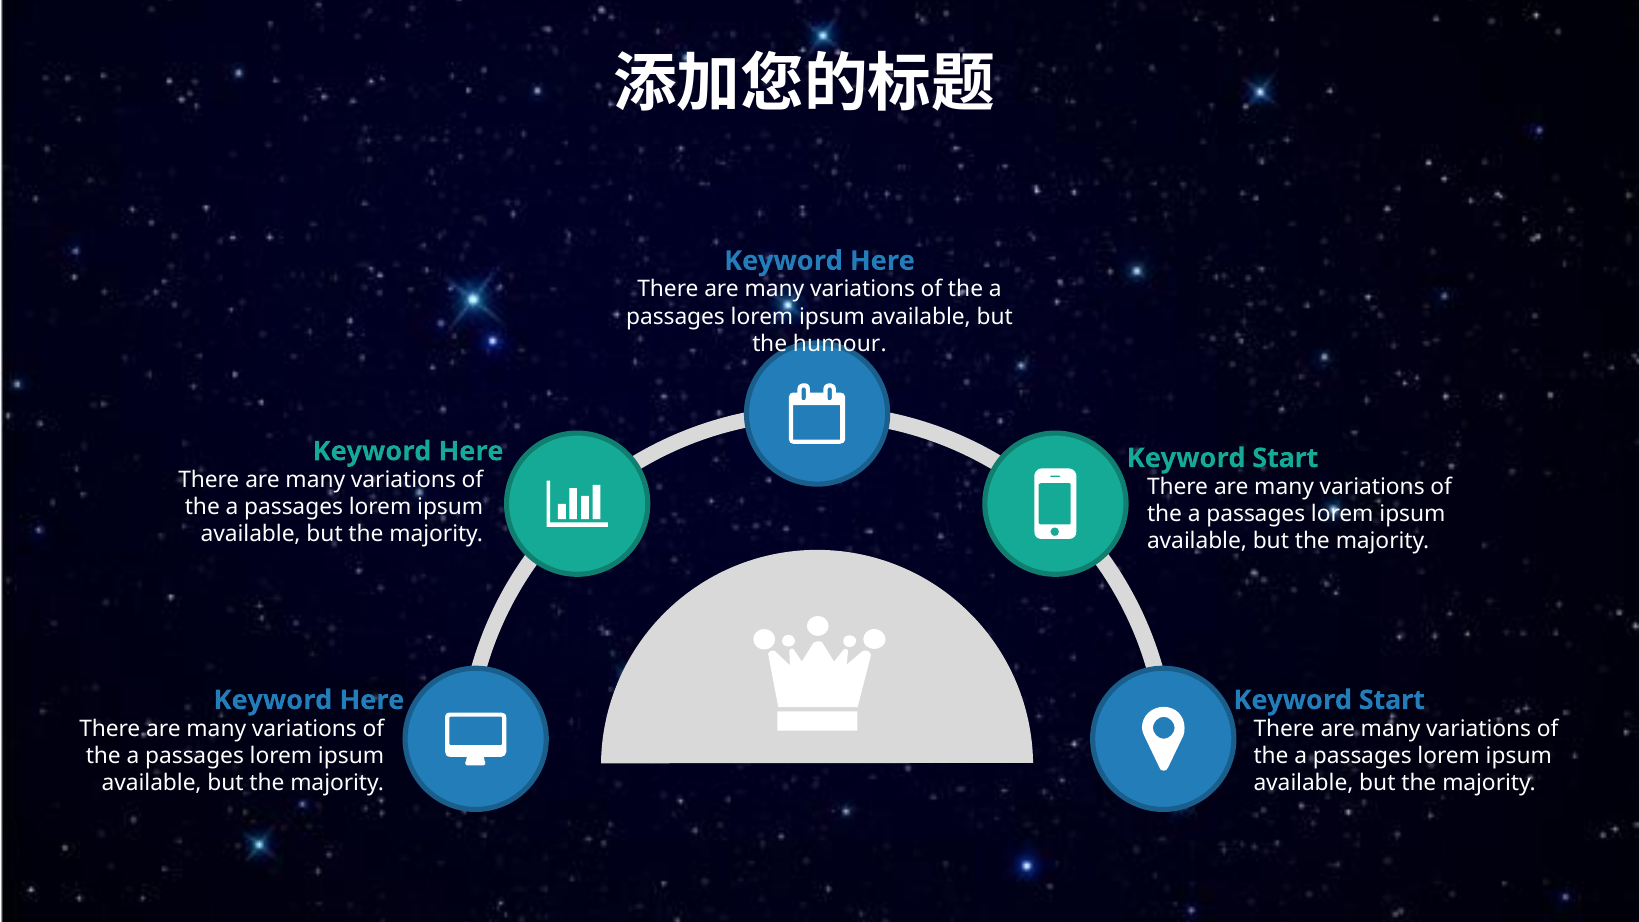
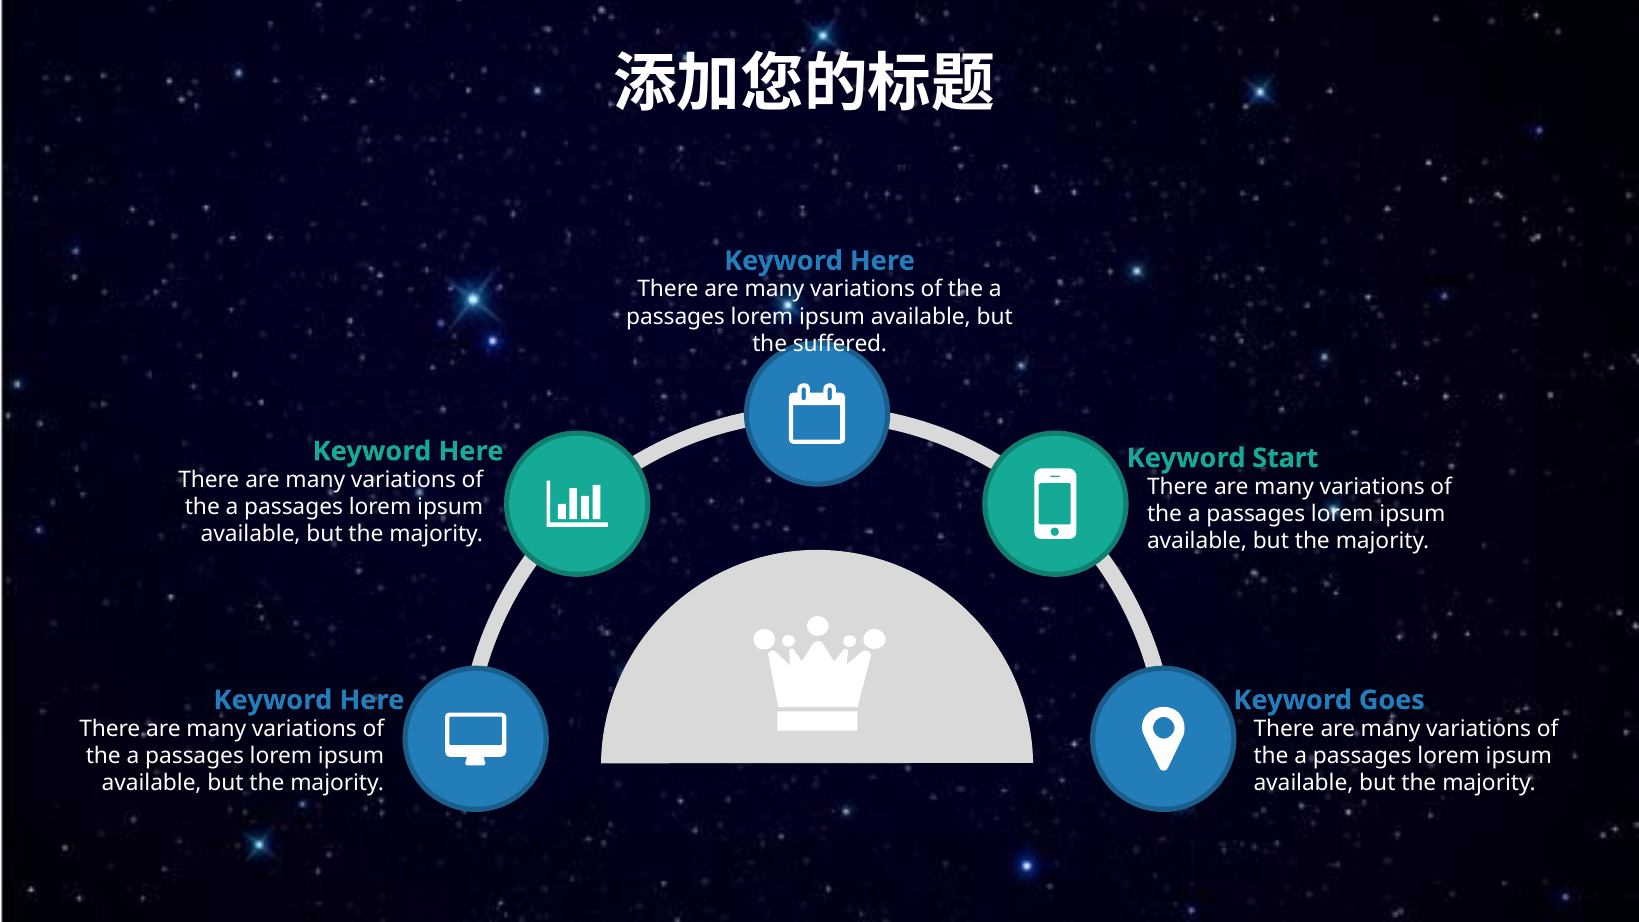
humour: humour -> suffered (840, 344)
Start: Start -> Goes (1392, 700)
